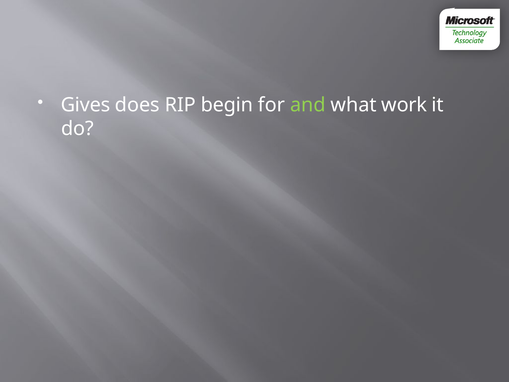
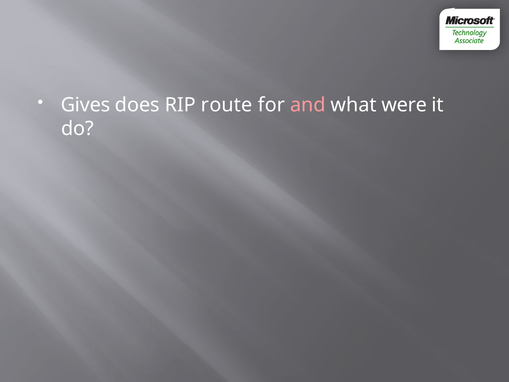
begin: begin -> route (227, 105)
and colour: light green -> pink (308, 105)
work: work -> were (404, 105)
